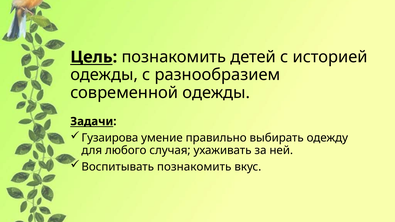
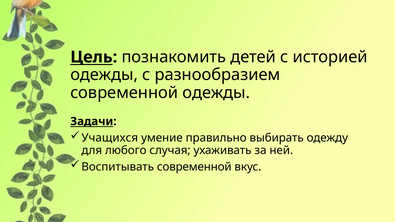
Гузаирова: Гузаирова -> Учащихся (110, 138)
Воспитывать познакомить: познакомить -> современной (194, 167)
